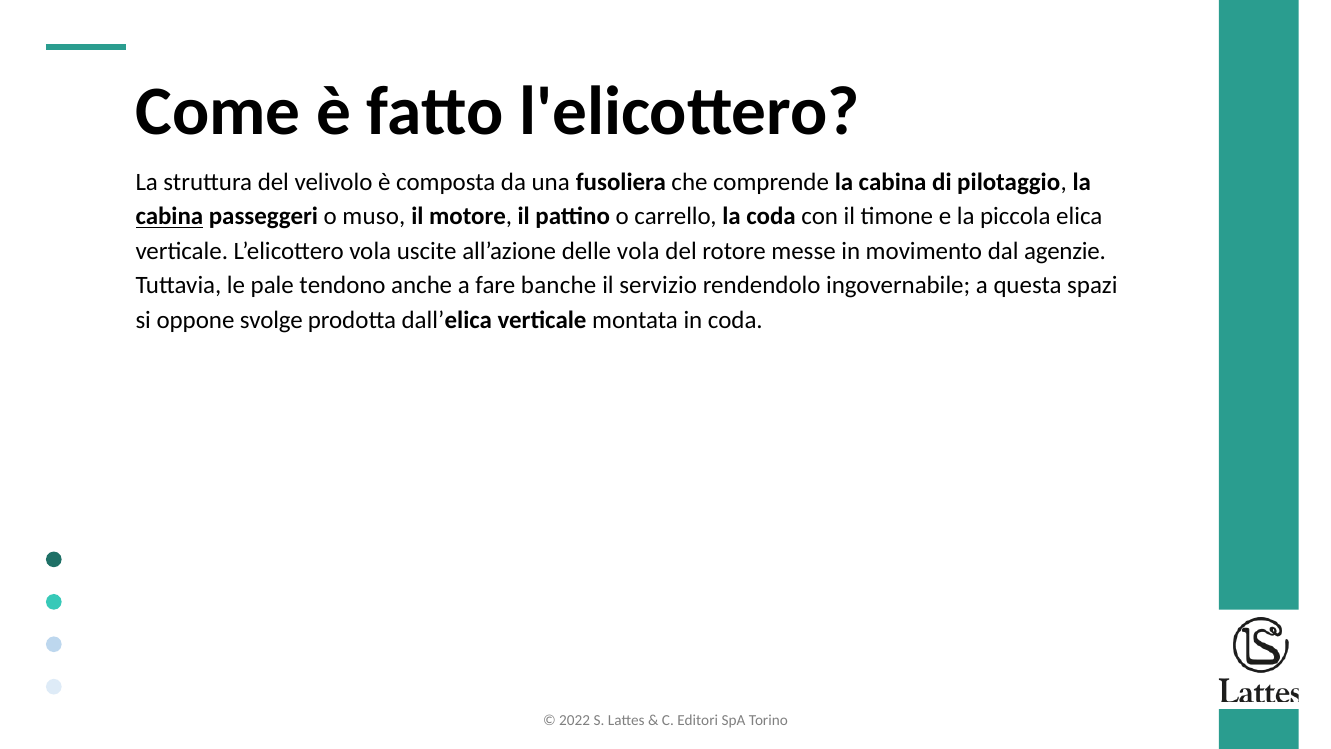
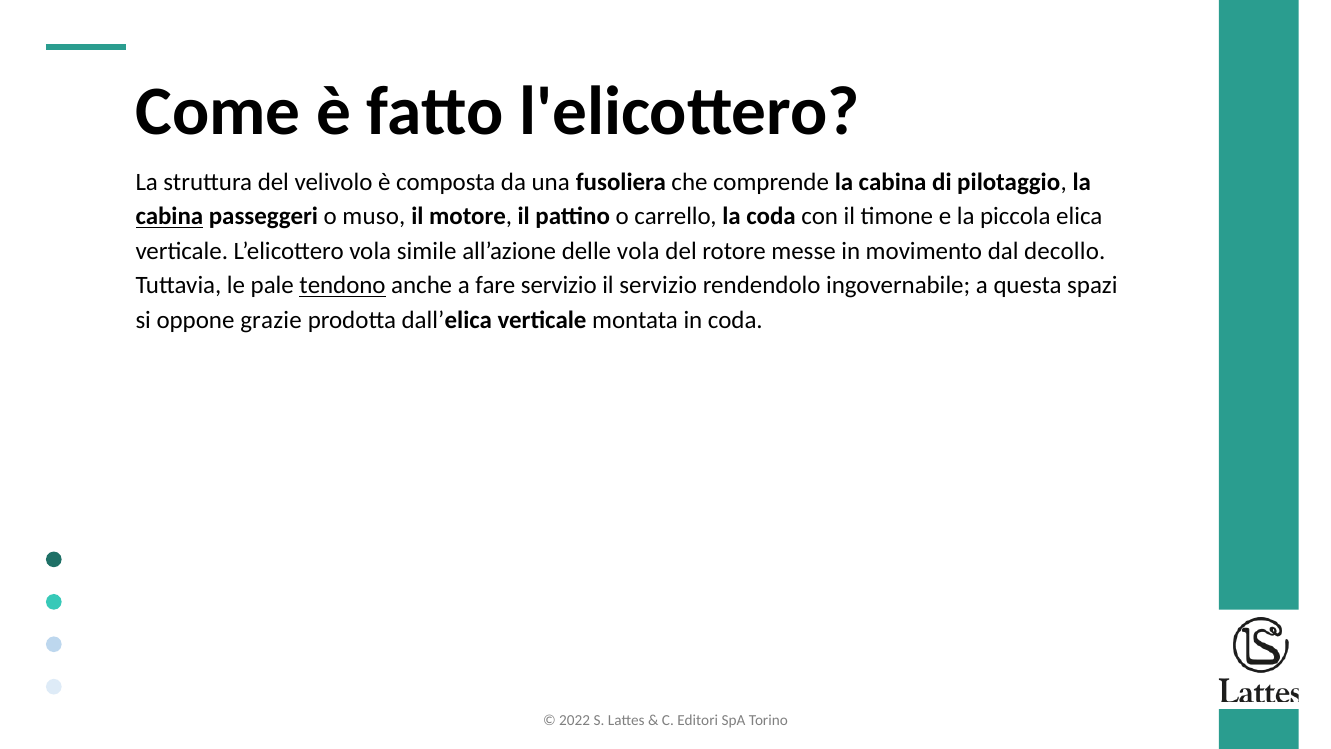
uscite: uscite -> simile (427, 251)
agenzie: agenzie -> decollo (1065, 251)
tendono underline: none -> present (343, 285)
fare banche: banche -> servizio (559, 285)
svolge: svolge -> grazie (271, 320)
